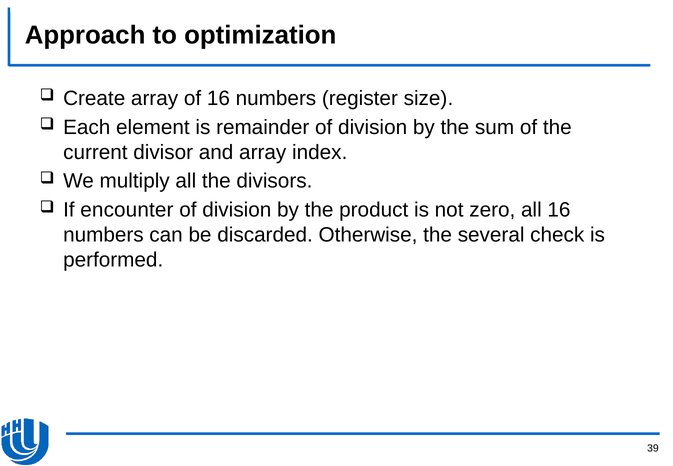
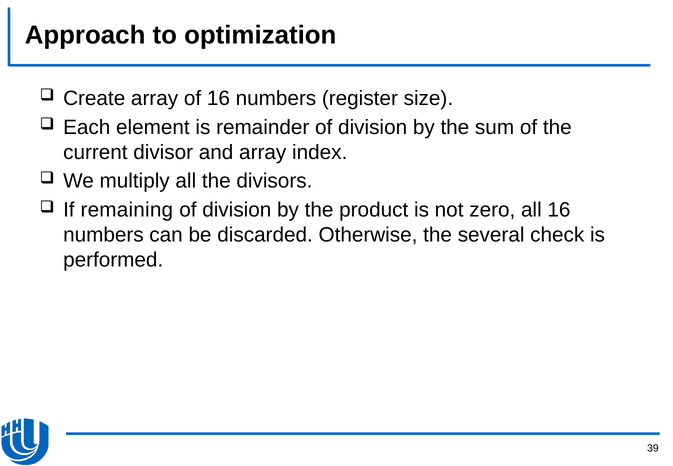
encounter: encounter -> remaining (127, 210)
